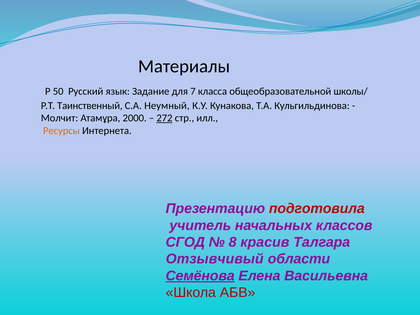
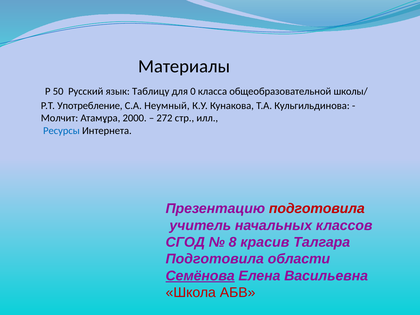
Задание: Задание -> Таблицу (151, 91)
7: 7 -> 0 (193, 91)
Таинственный: Таинственный -> Употребление (90, 106)
272 underline: present -> none (164, 118)
Ресурсы colour: orange -> blue (61, 131)
Отзывчивый: Отзывчивый -> Подготовила (215, 259)
